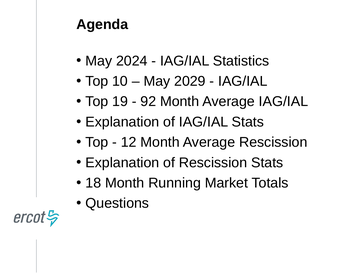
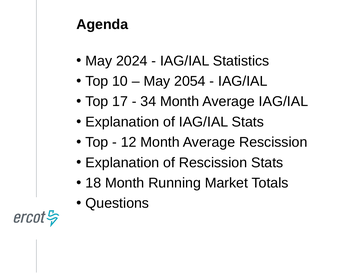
2029: 2029 -> 2054 (190, 81)
19: 19 -> 17 (120, 102)
92: 92 -> 34 (148, 102)
